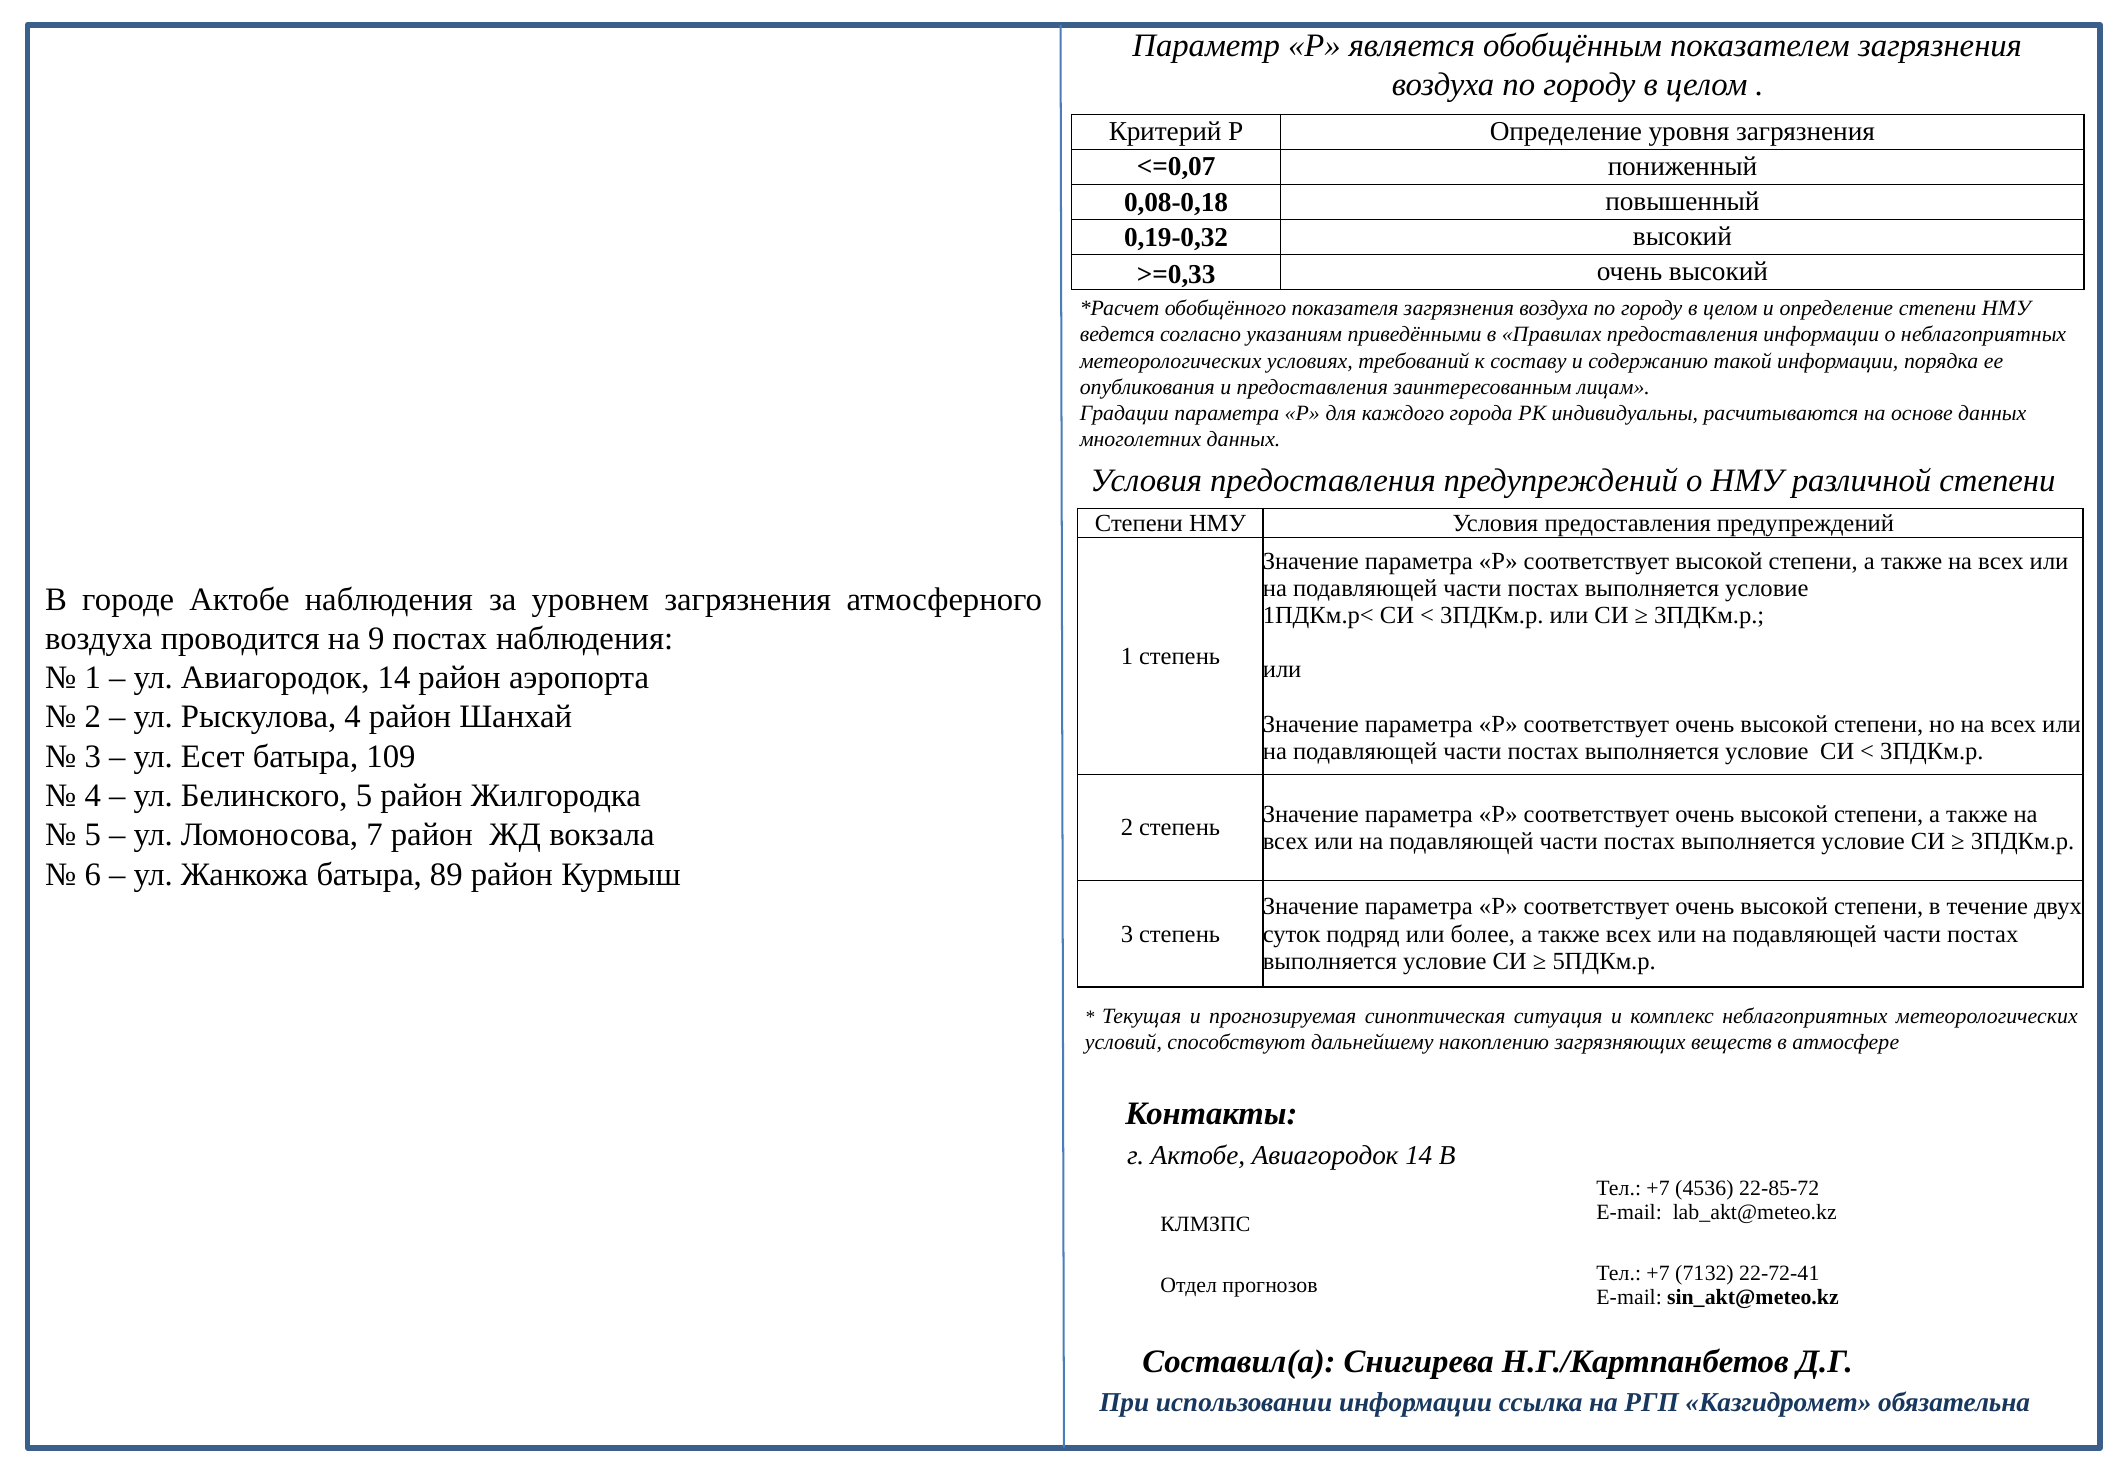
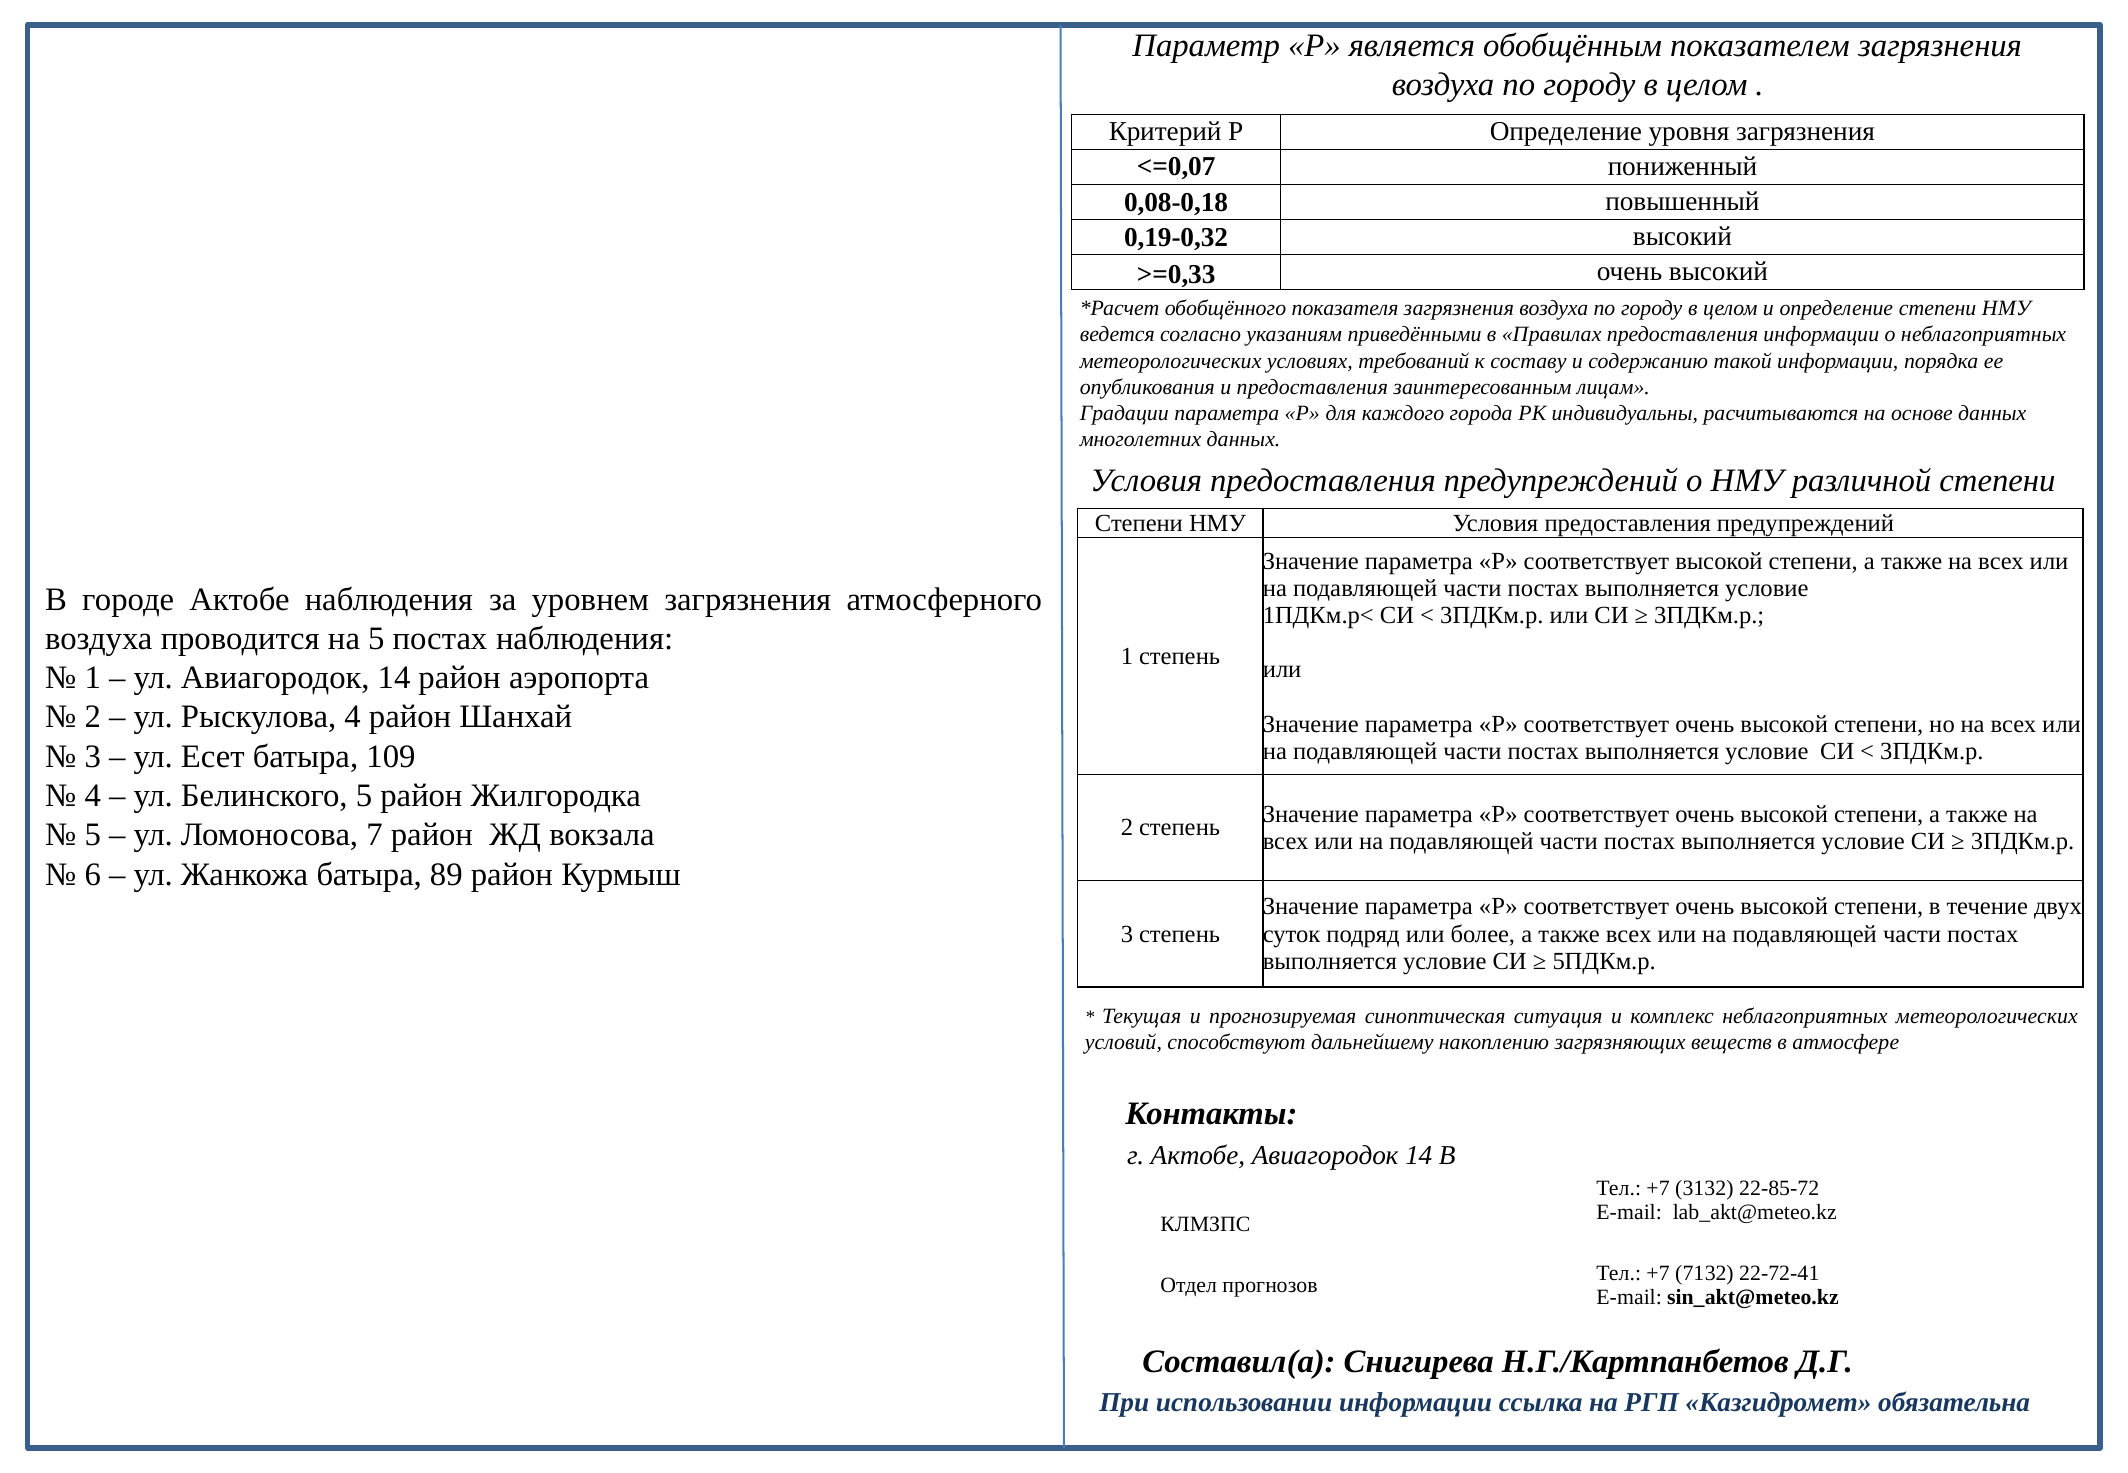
на 9: 9 -> 5 (376, 639)
4536: 4536 -> 3132 (1704, 1188)
